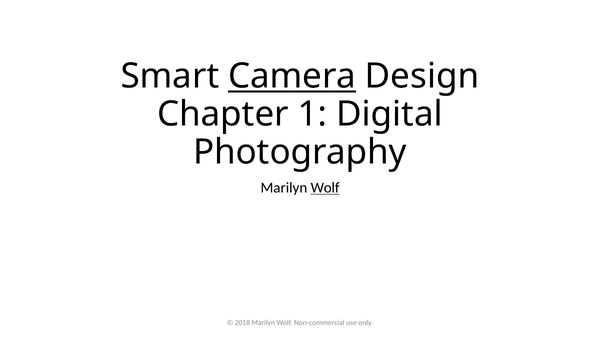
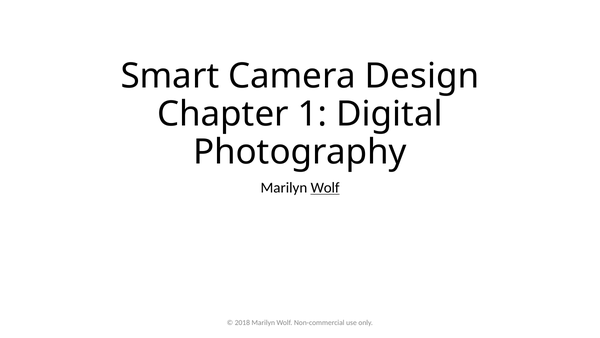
Camera underline: present -> none (292, 76)
